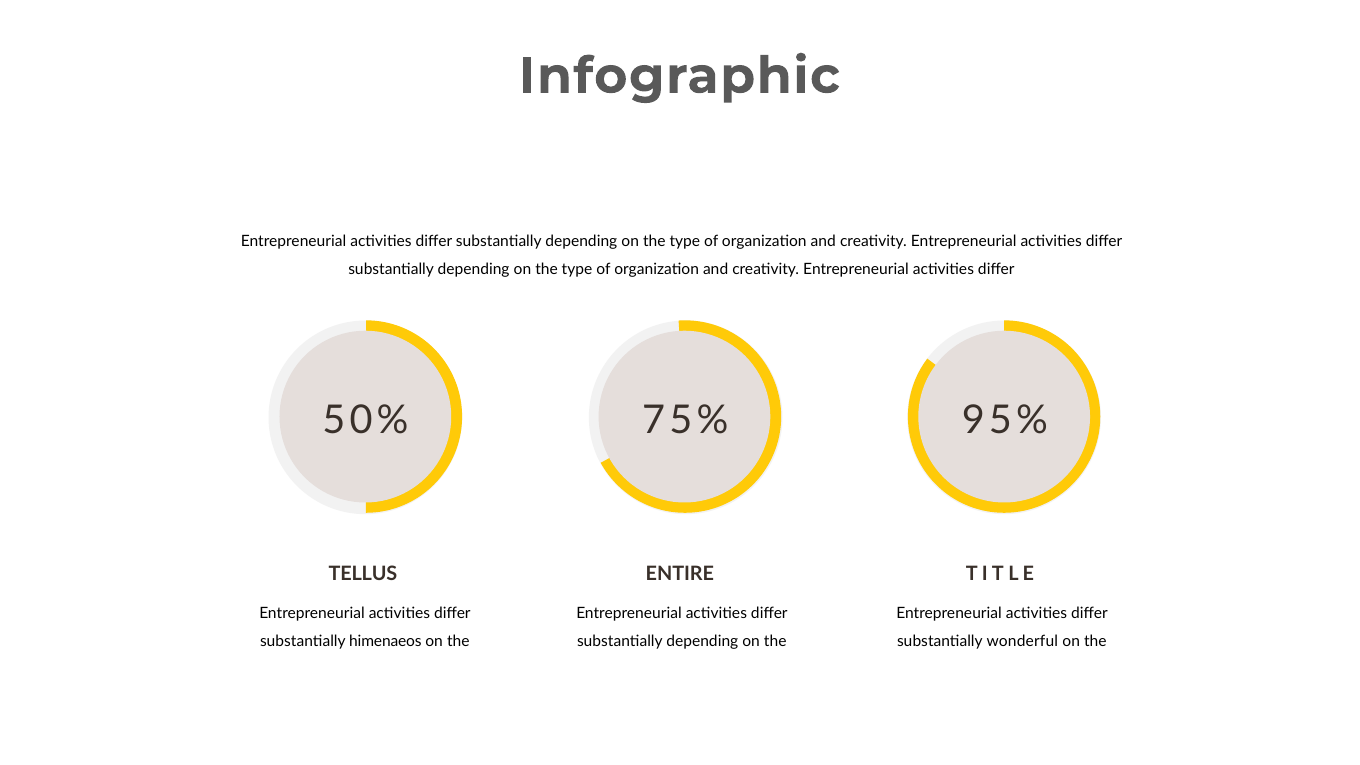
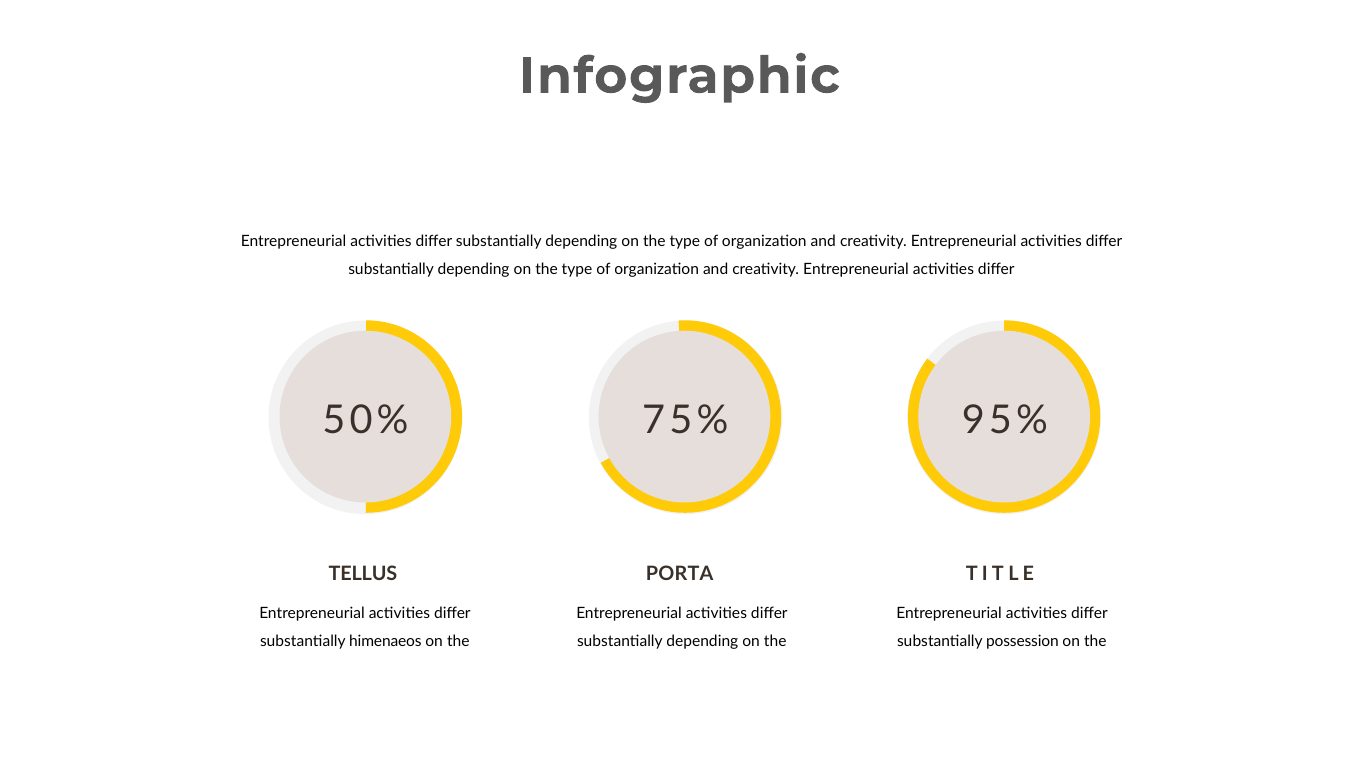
ENTIRE: ENTIRE -> PORTA (680, 574)
wonderful: wonderful -> possession (1022, 641)
